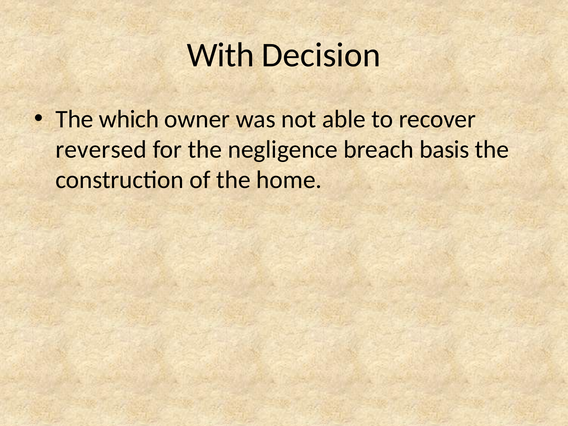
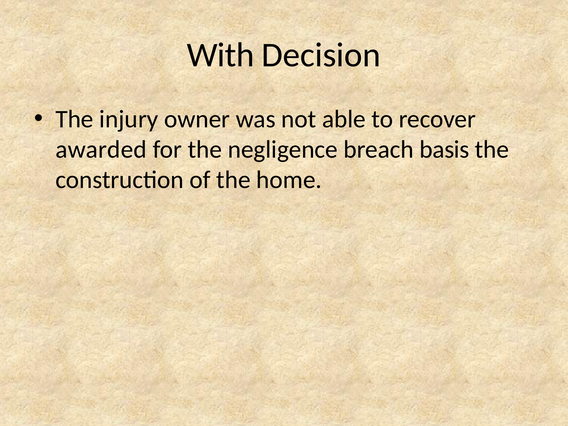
which: which -> injury (129, 119)
reversed: reversed -> awarded (101, 149)
